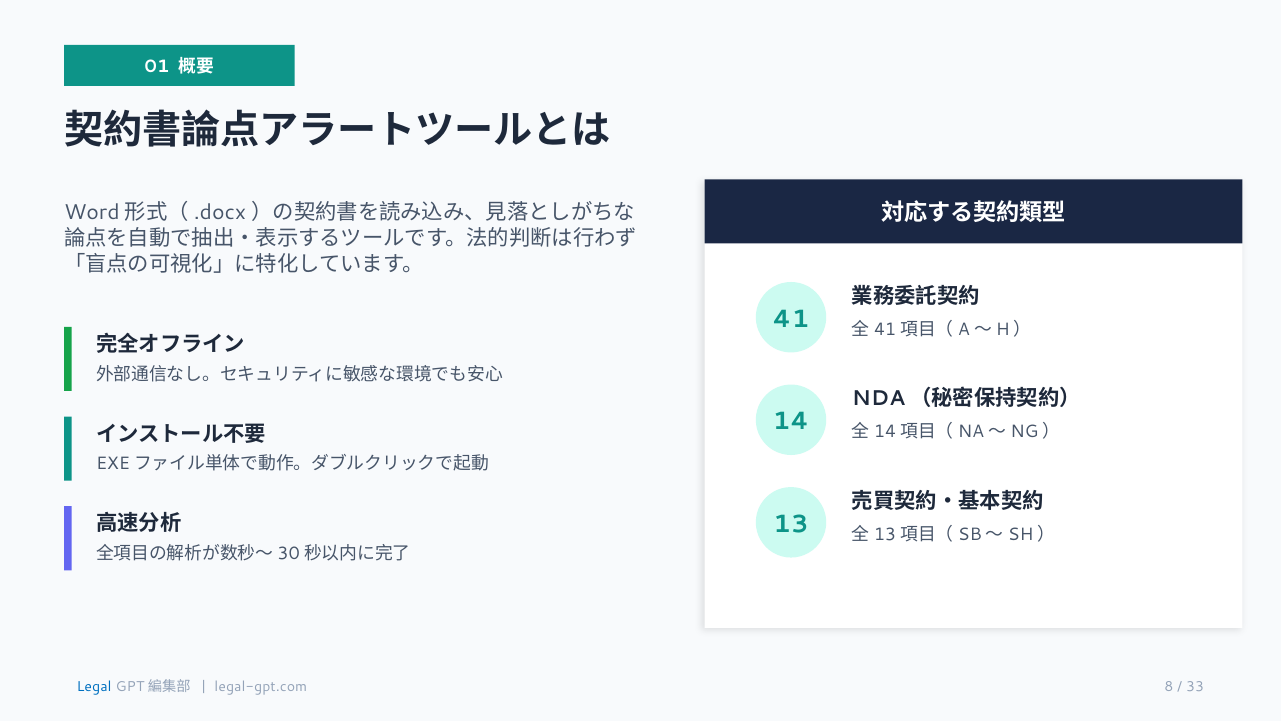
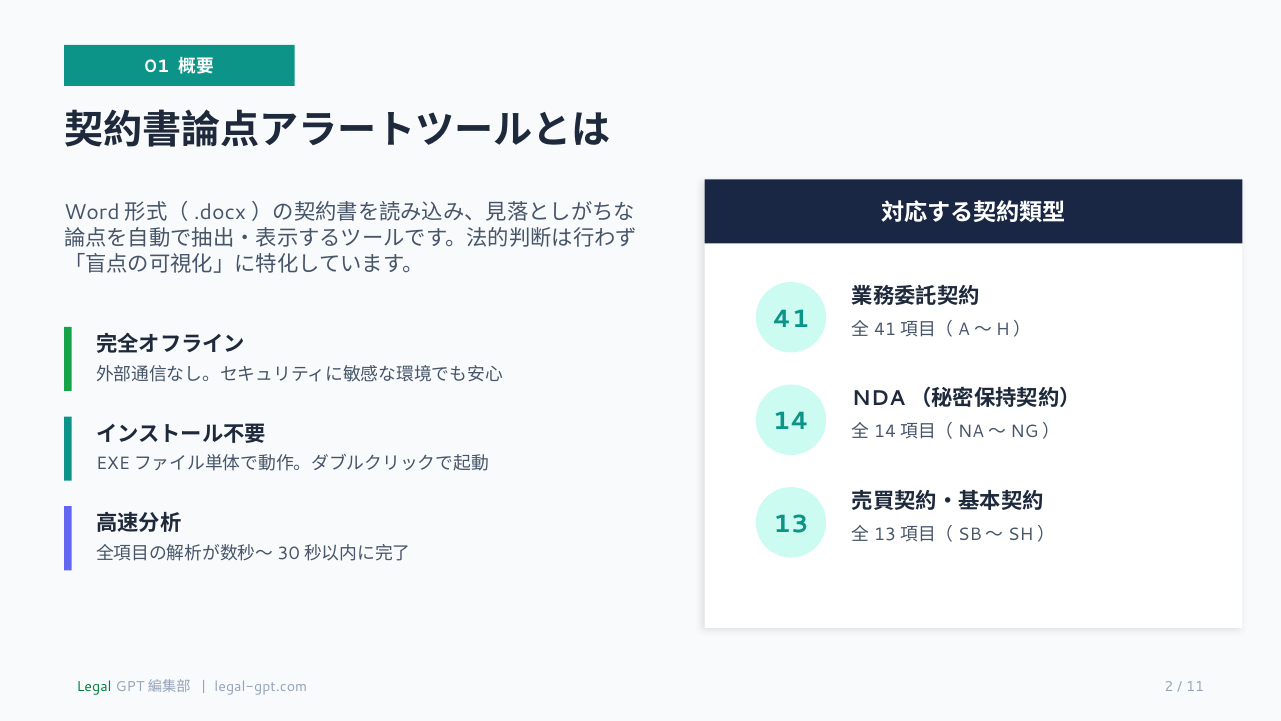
Legal colour: blue -> green (94, 686)
8: 8 -> 2 (1169, 686)
33: 33 -> 11 (1195, 686)
